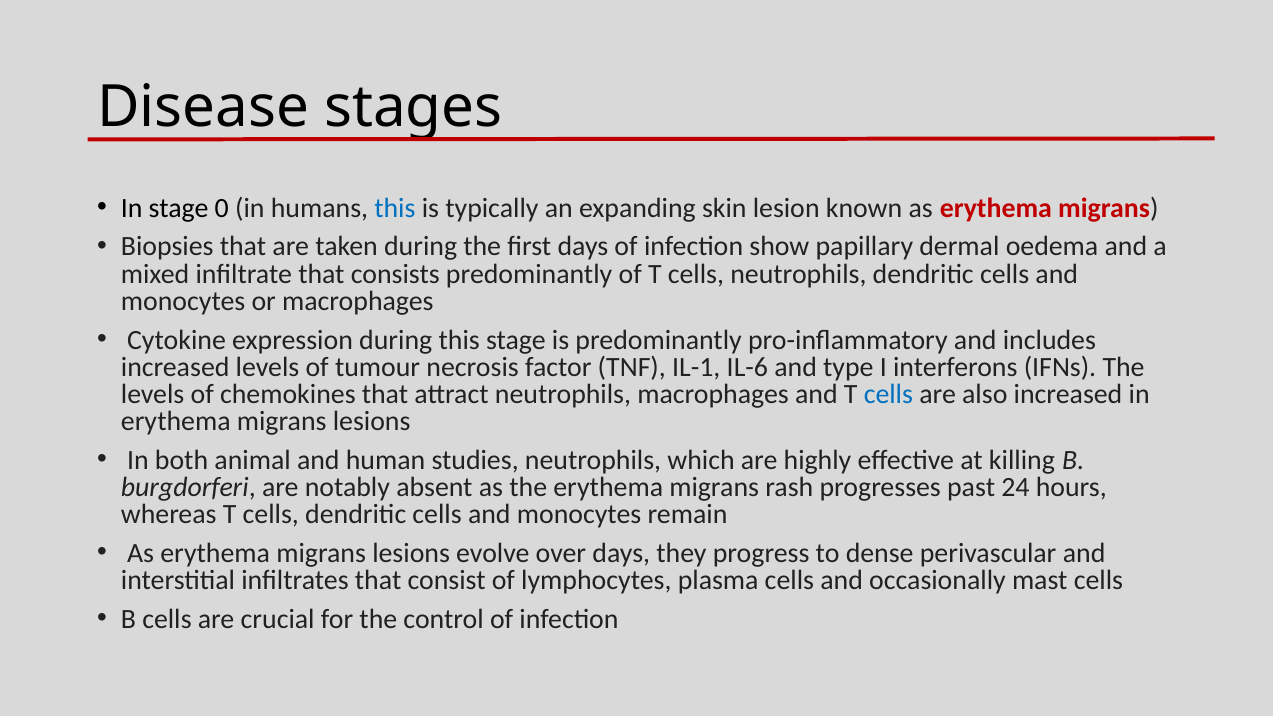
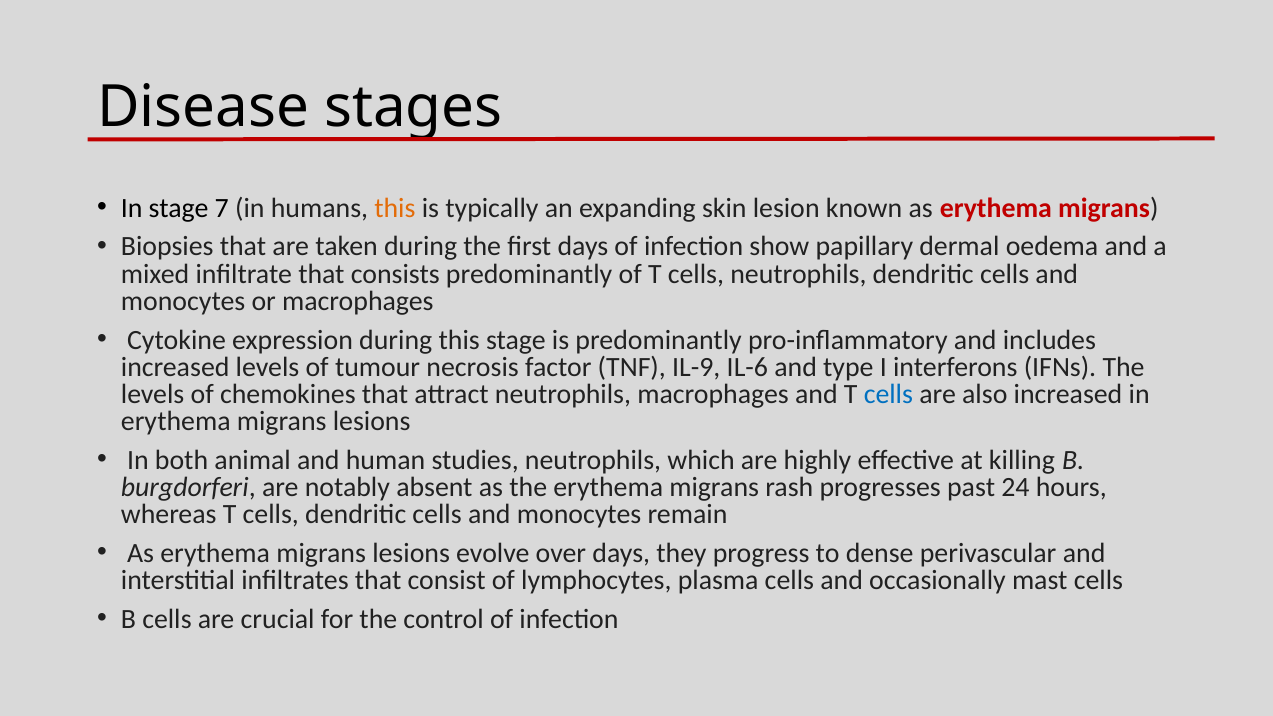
0: 0 -> 7 (222, 208)
this colour: blue -> orange (395, 208)
IL-1: IL-1 -> IL-9 (696, 367)
